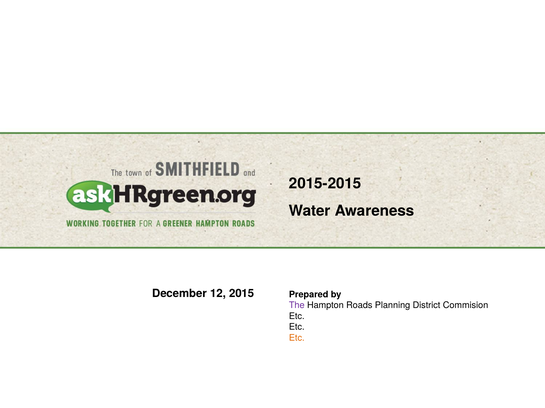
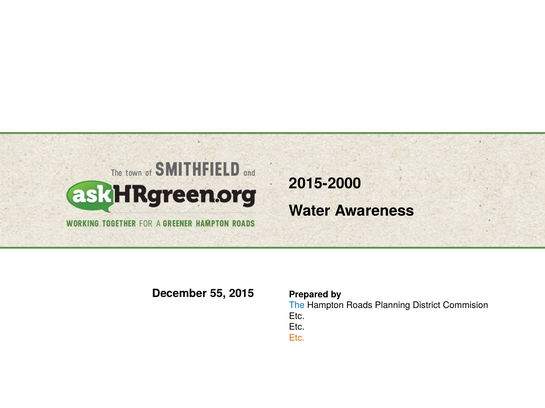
2015-2015: 2015-2015 -> 2015-2000 (325, 184)
12: 12 -> 55 (218, 294)
The colour: purple -> blue (297, 306)
